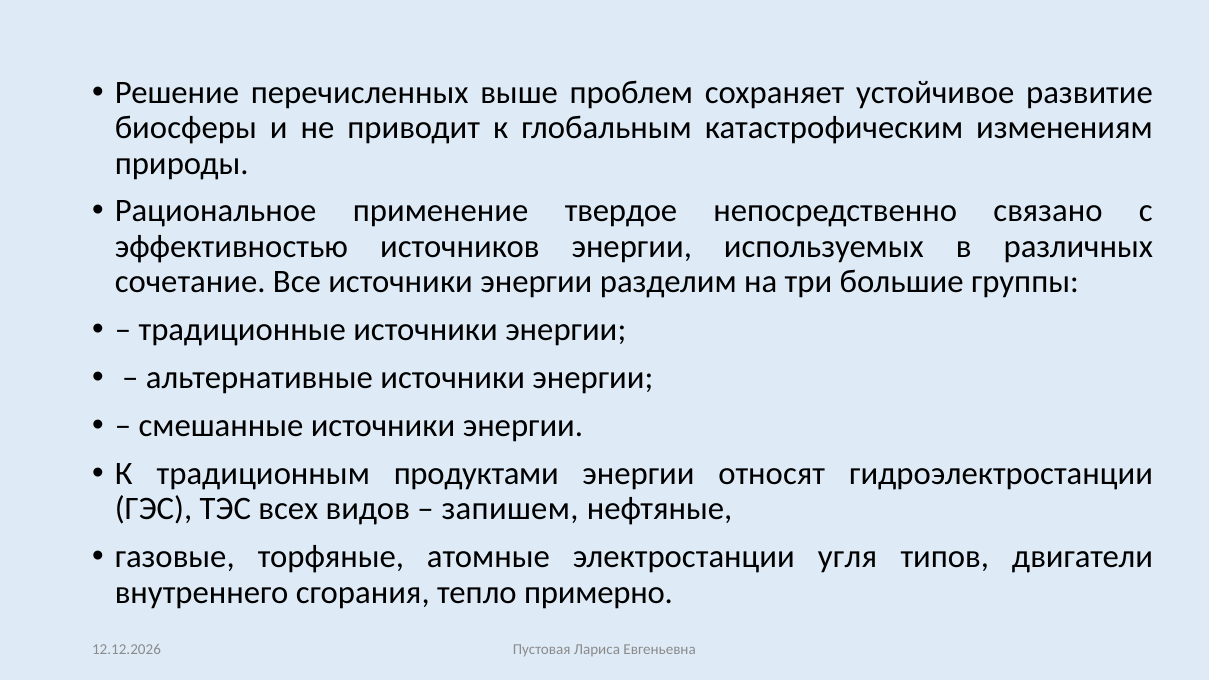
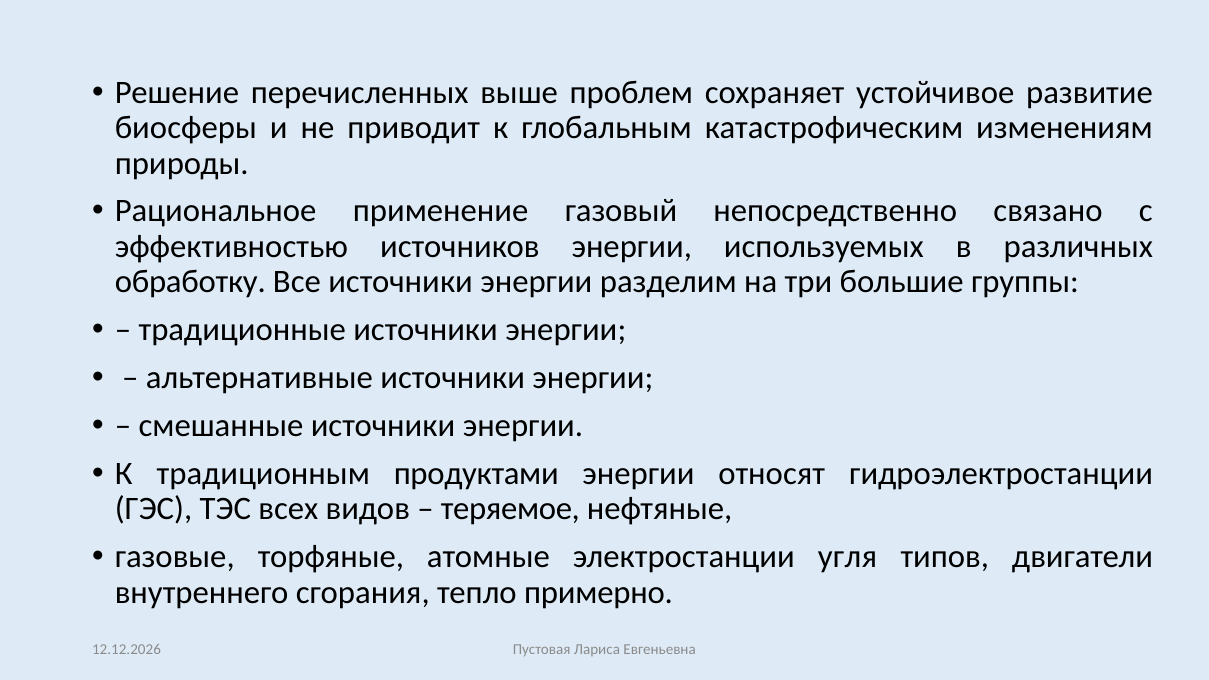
твердое: твердое -> газовый (621, 211)
сочетание: сочетание -> обработку (190, 282)
запишем: запишем -> теряемое (510, 509)
